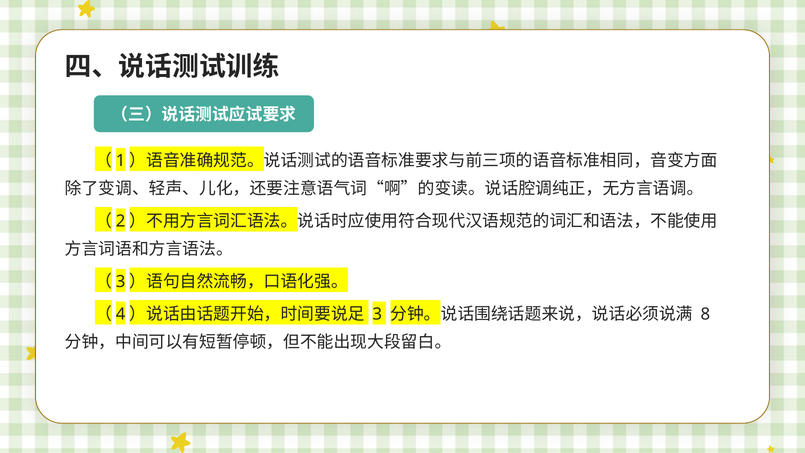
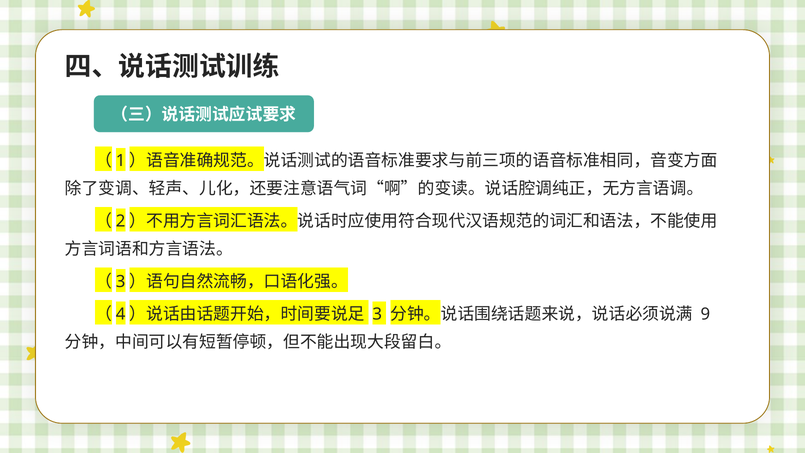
8: 8 -> 9 (705, 314)
